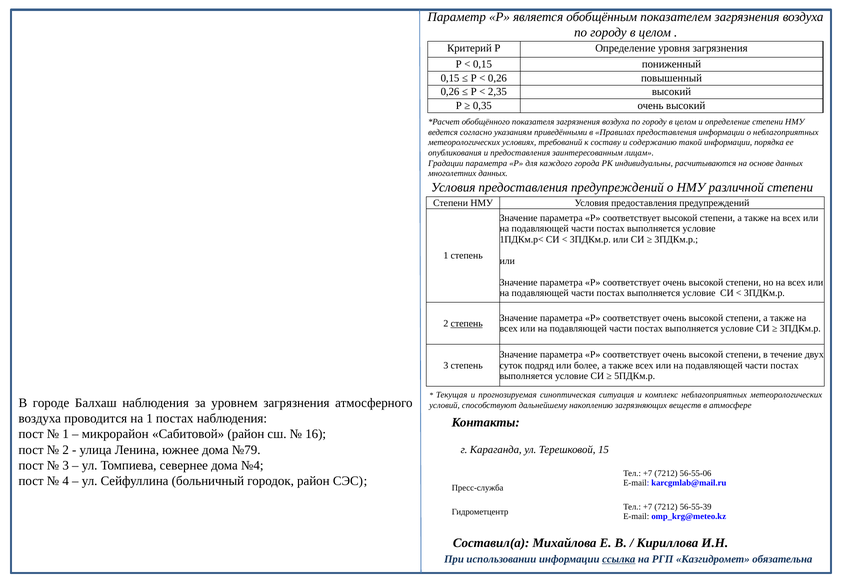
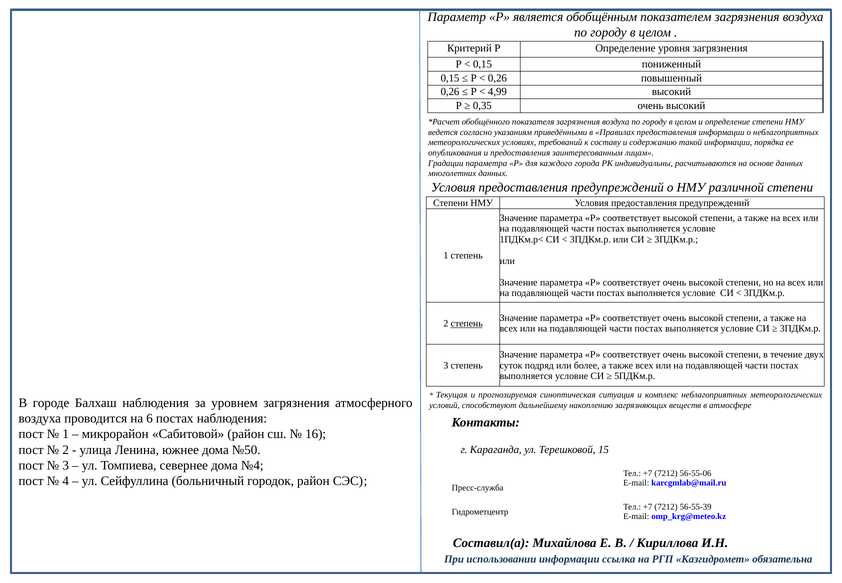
2,35: 2,35 -> 4,99 (497, 92)
на 1: 1 -> 6 (150, 419)
№79: №79 -> №50 (246, 450)
ссылка underline: present -> none (619, 559)
